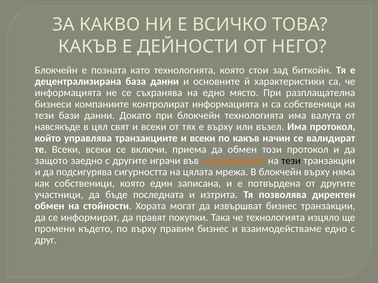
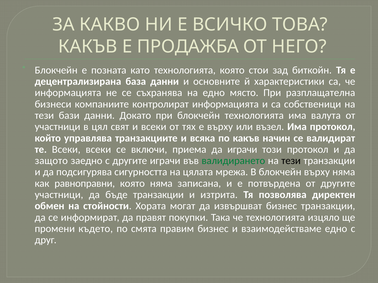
ДЕЙНОСТИ: ДЕЙНОСТИ -> ПРОДАЖБА (188, 47)
навсякъде: навсякъде -> участници (58, 127)
транзакциите и всеки: всеки -> всяка (203, 138)
да обмен: обмен -> играчи (242, 150)
валидирането colour: orange -> green (233, 161)
как собственици: собственици -> равноправни (85, 184)
която един: един -> няма (161, 184)
бъде последната: последната -> транзакции (158, 195)
по върху: върху -> смята (144, 229)
